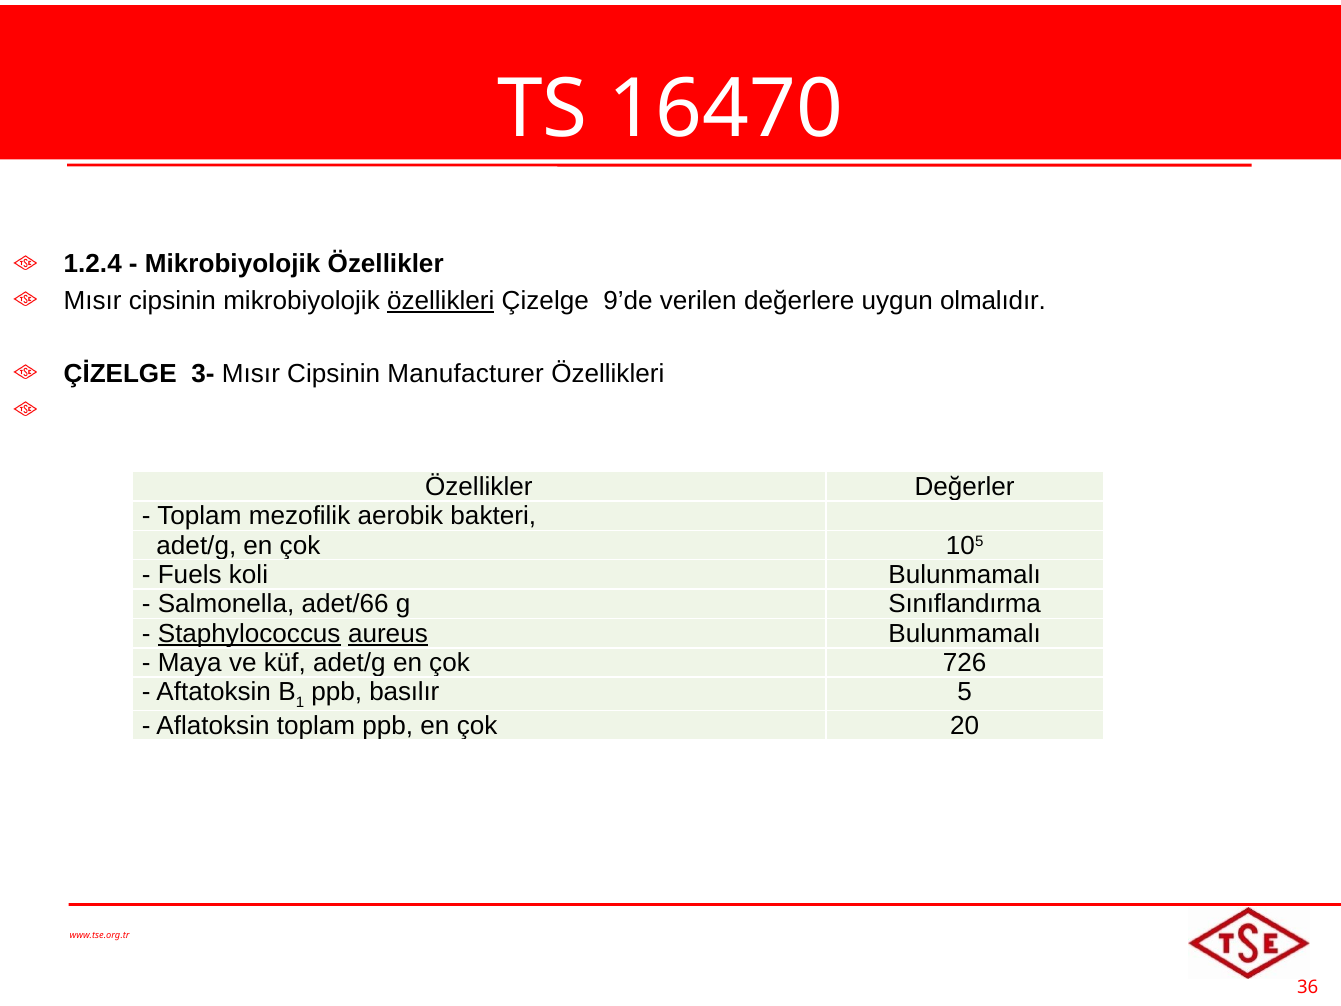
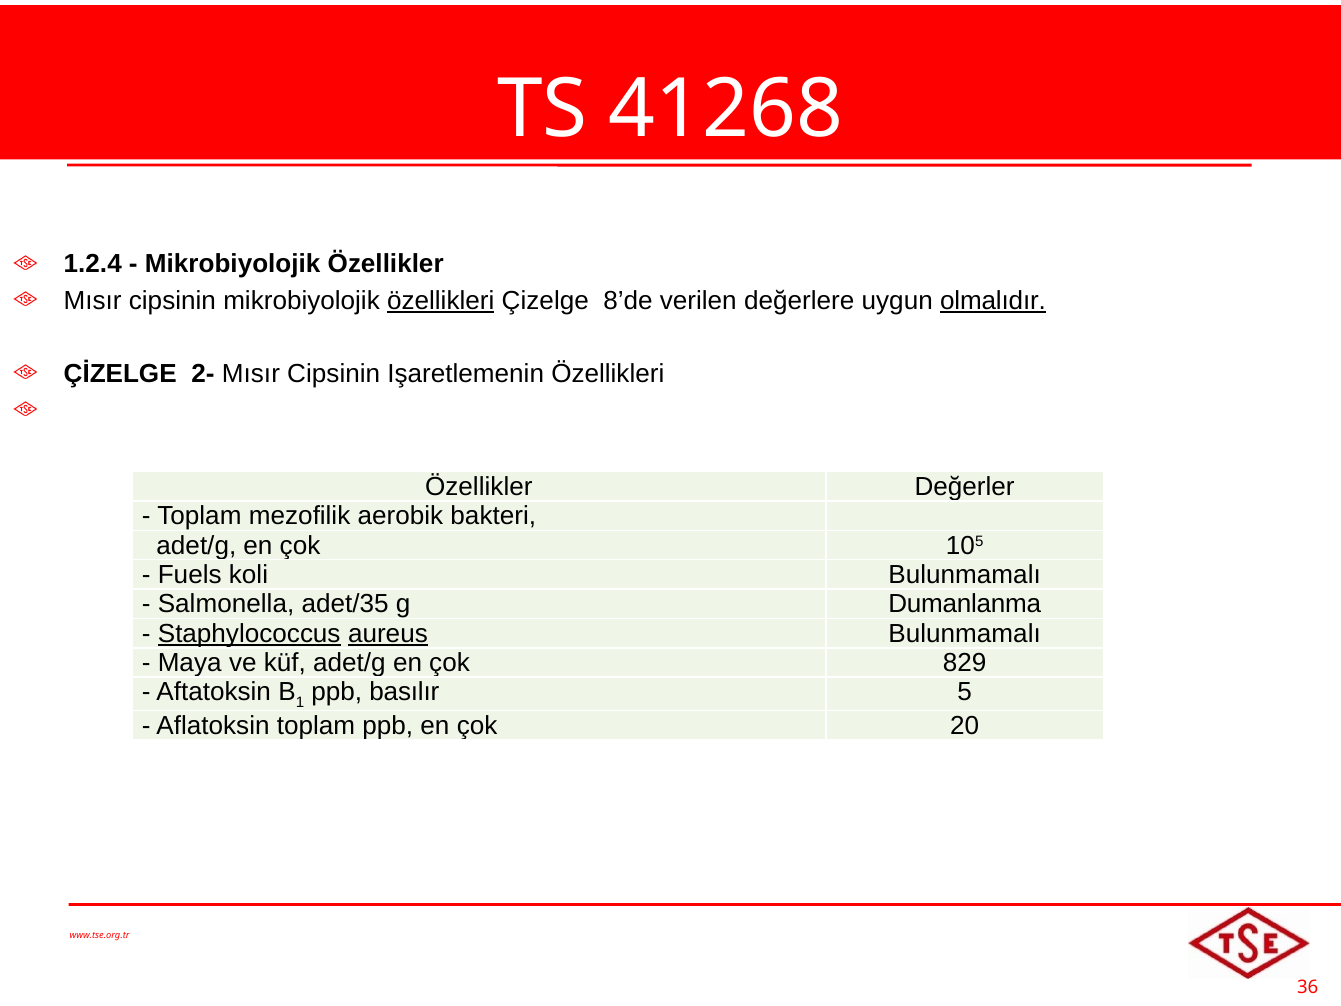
16470: 16470 -> 41268 (726, 109)
9’de: 9’de -> 8’de (628, 301)
olmalıdır underline: none -> present (993, 301)
3-: 3- -> 2- (203, 374)
Manufacturer: Manufacturer -> Işaretlemenin (466, 374)
adet/66: adet/66 -> adet/35 (345, 604)
Sınıflandırma: Sınıflandırma -> Dumanlanma (965, 604)
726: 726 -> 829 (965, 663)
